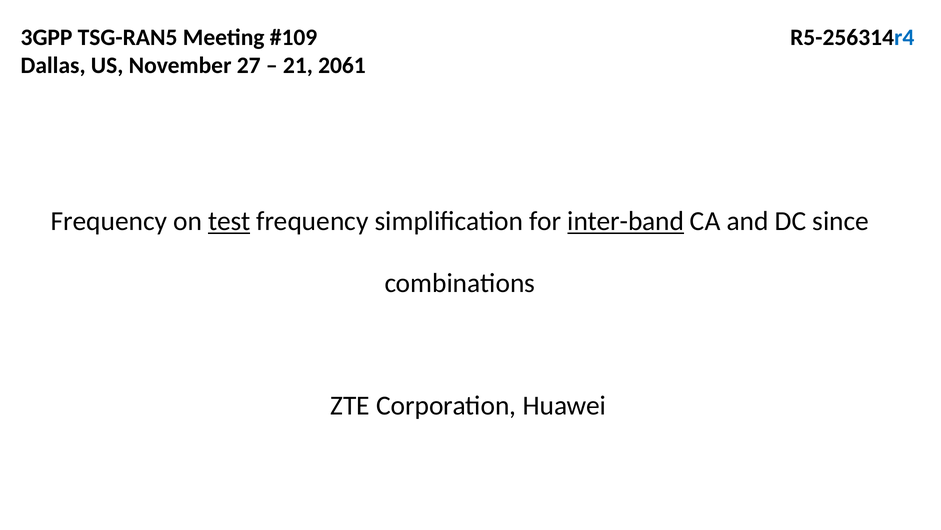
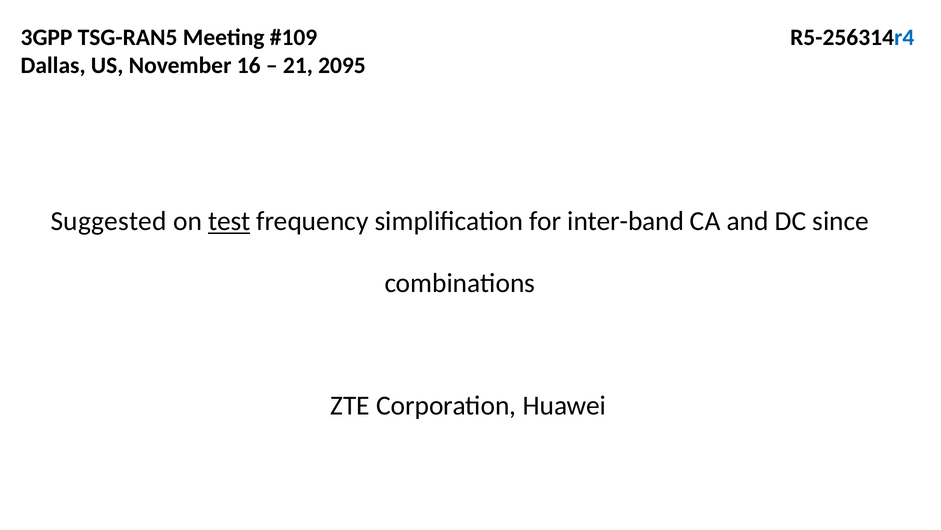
27: 27 -> 16 (249, 65)
2061: 2061 -> 2095 (342, 65)
Frequency: Frequency -> Suggested (109, 221)
inter-band underline: present -> none (626, 221)
